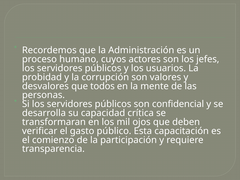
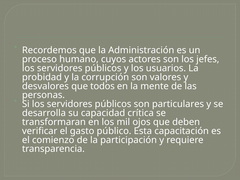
confidencial: confidencial -> particulares (178, 104)
